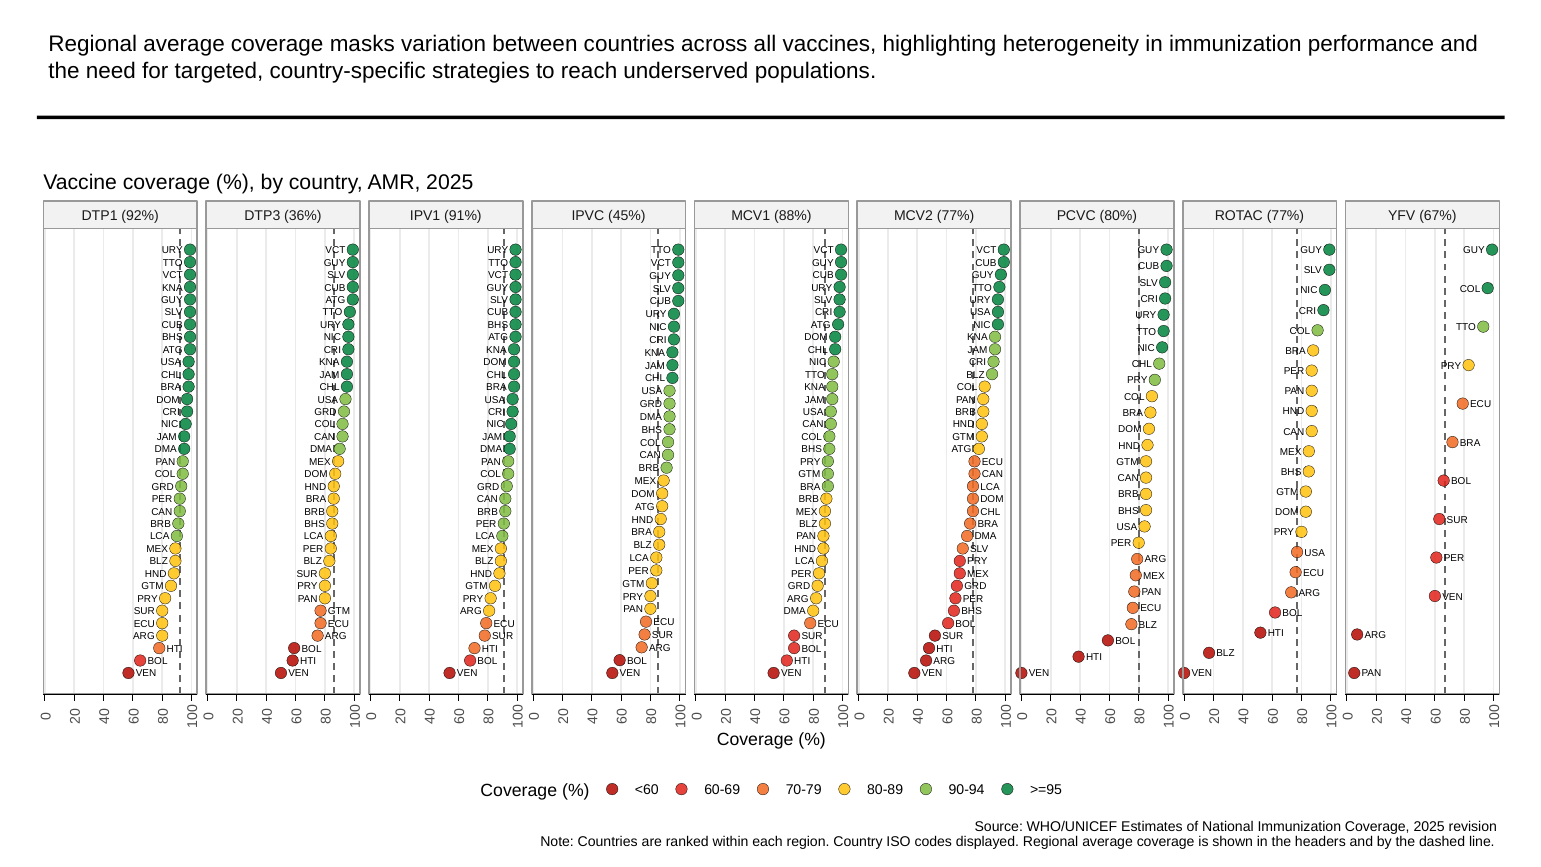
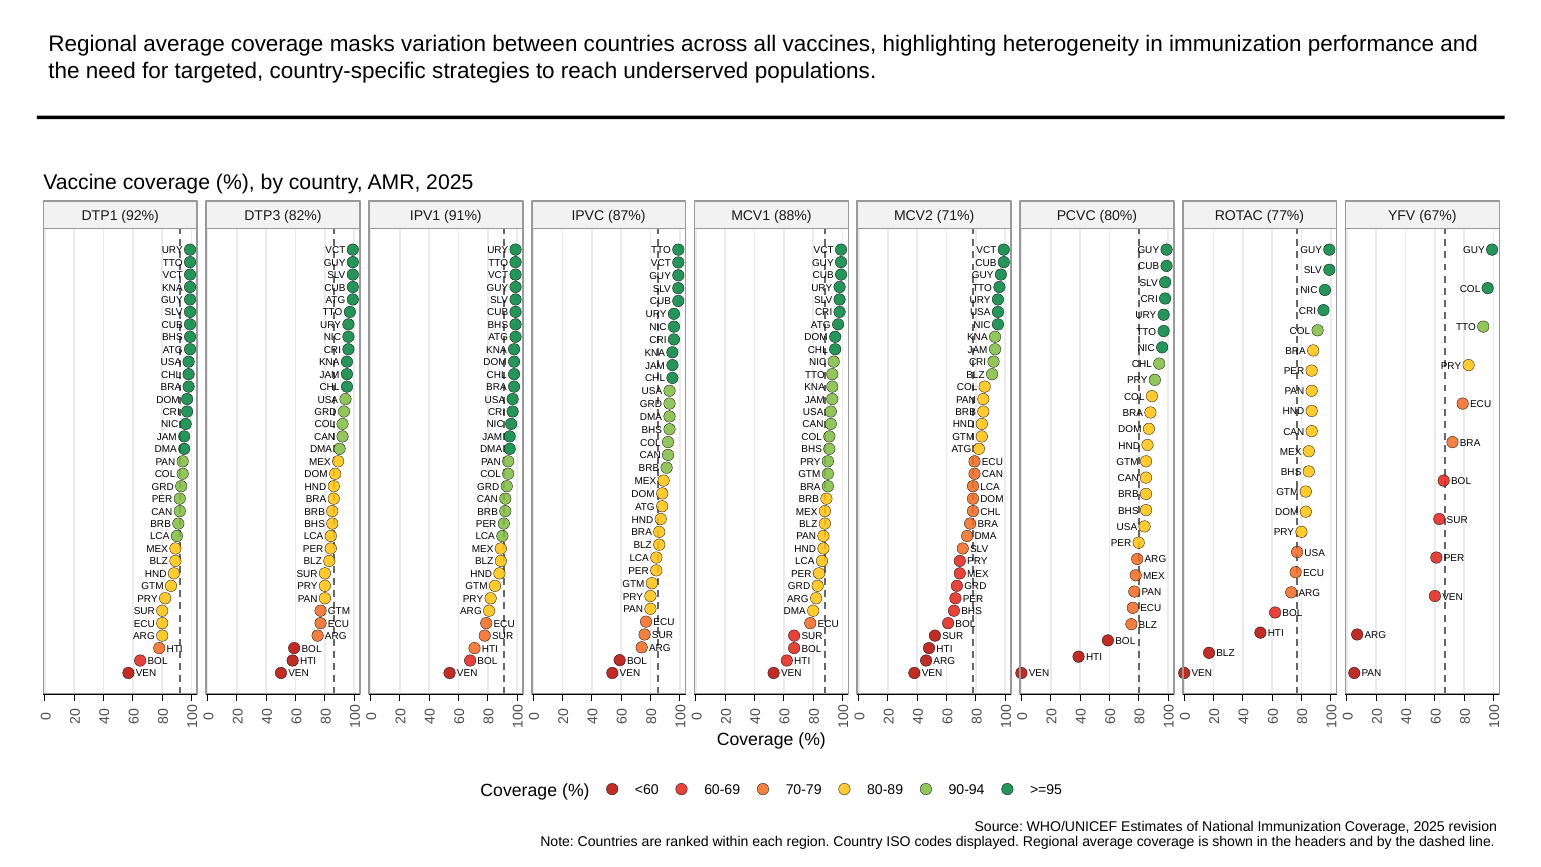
36%: 36% -> 82% (303, 216)
45%: 45% -> 87% (627, 216)
MCV2 77%: 77% -> 71% (956, 216)
